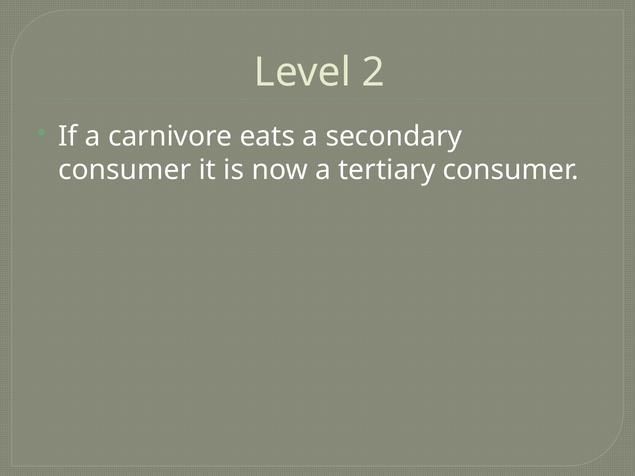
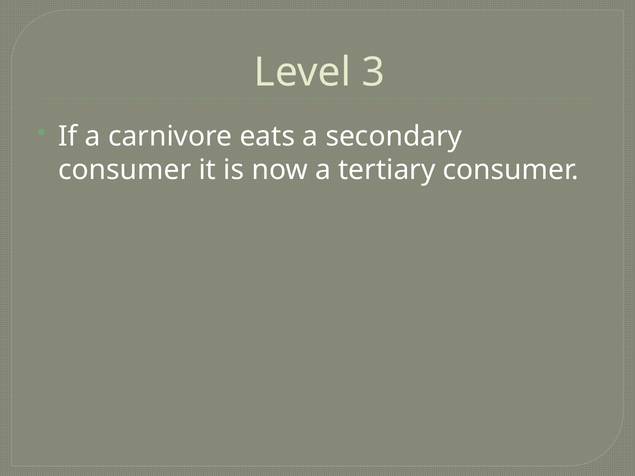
2: 2 -> 3 (373, 72)
